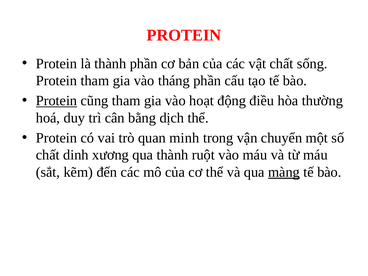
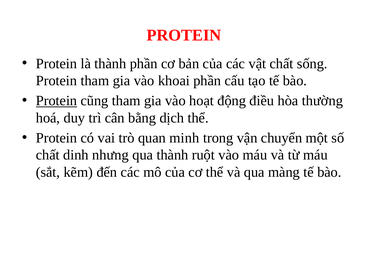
tháng: tháng -> khoai (174, 81)
xương: xương -> nhưng (110, 155)
màng underline: present -> none (284, 172)
